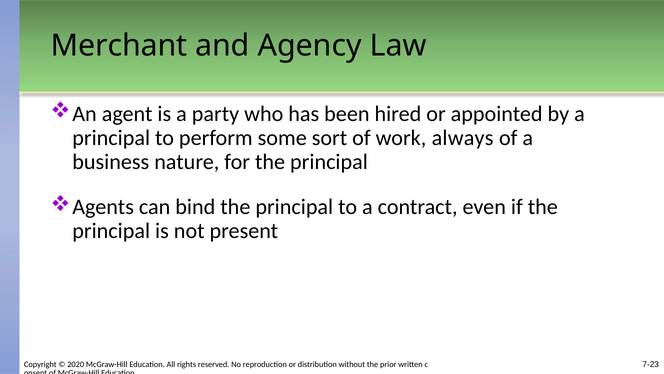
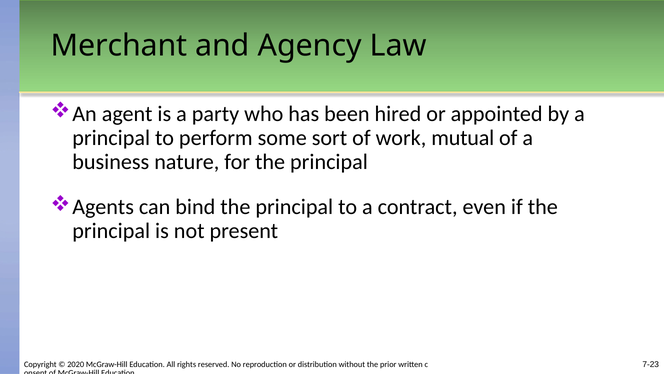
always: always -> mutual (463, 138)
